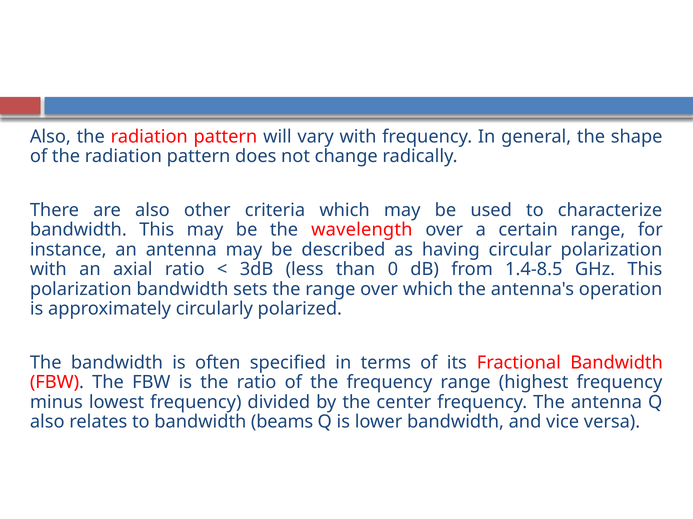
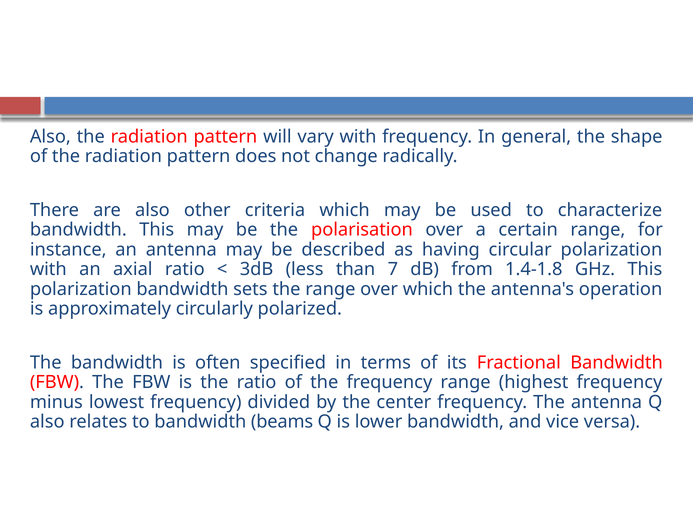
wavelength: wavelength -> polarisation (362, 230)
0: 0 -> 7 (393, 270)
1.4-8.5: 1.4-8.5 -> 1.4-1.8 (534, 270)
